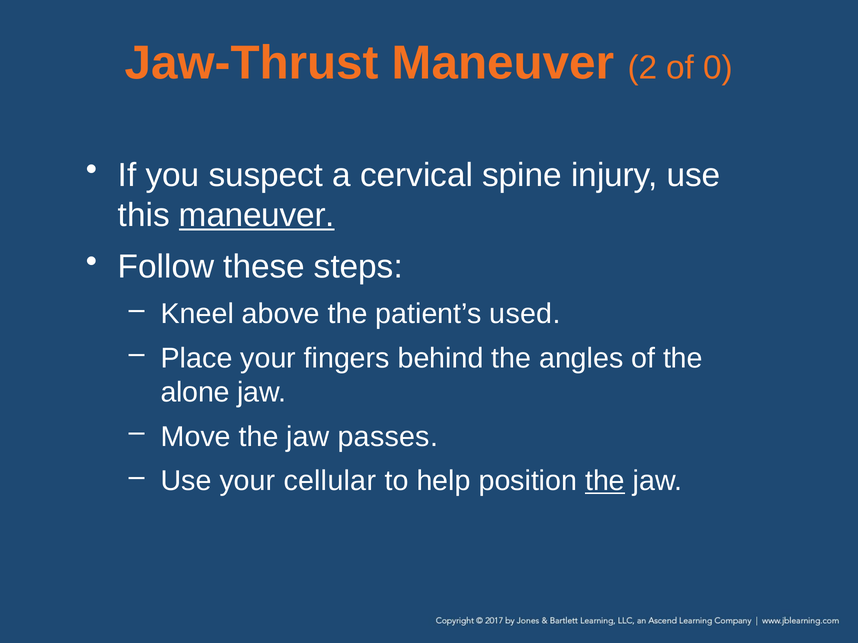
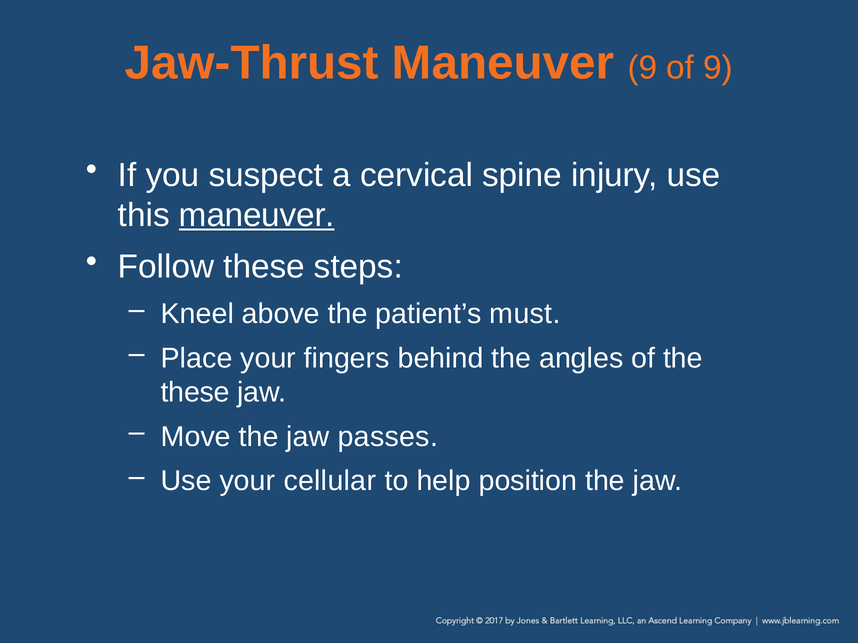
Maneuver 2: 2 -> 9 (642, 68)
of 0: 0 -> 9 (718, 68)
used: used -> must (525, 314)
alone: alone -> these (195, 393)
the underline: present -> none (605, 481)
